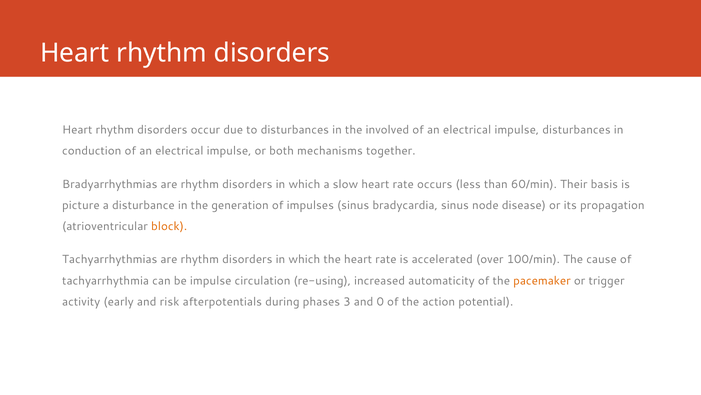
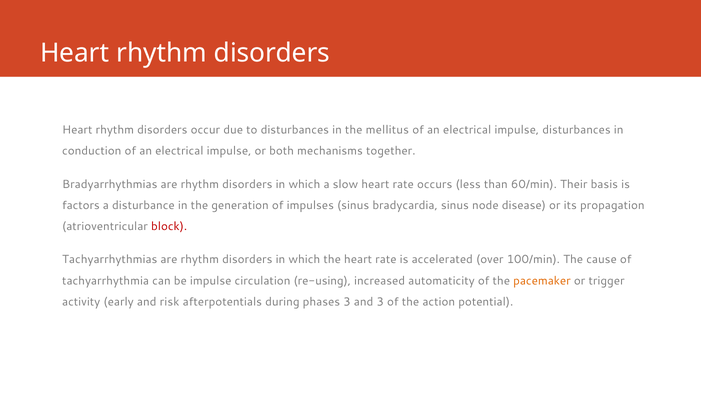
involved: involved -> mellitus (387, 130)
picture: picture -> factors (81, 205)
block colour: orange -> red (169, 226)
and 0: 0 -> 3 (380, 301)
